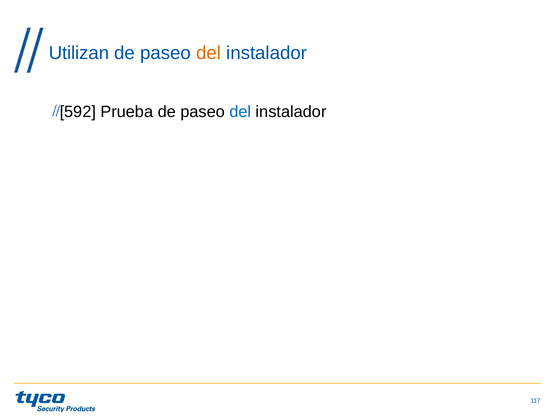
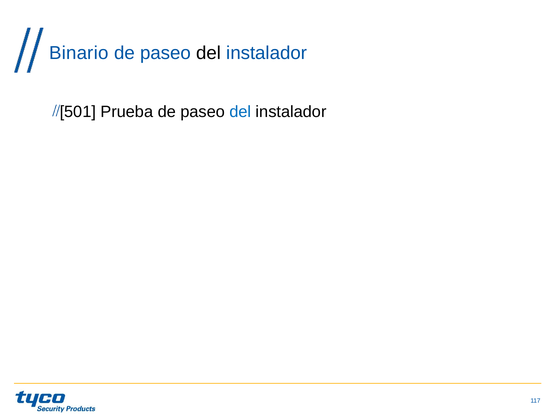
Utilizan: Utilizan -> Binario (79, 53)
del colour: orange -> black (209, 53)
592: 592 -> 501 (78, 112)
